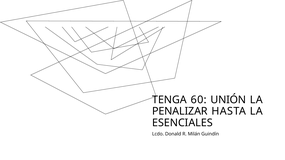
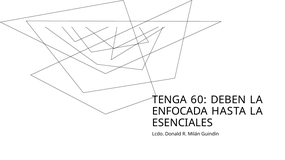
UNIÓN: UNIÓN -> DEBEN (228, 100)
PENALIZAR: PENALIZAR -> ENFOCADA (180, 111)
